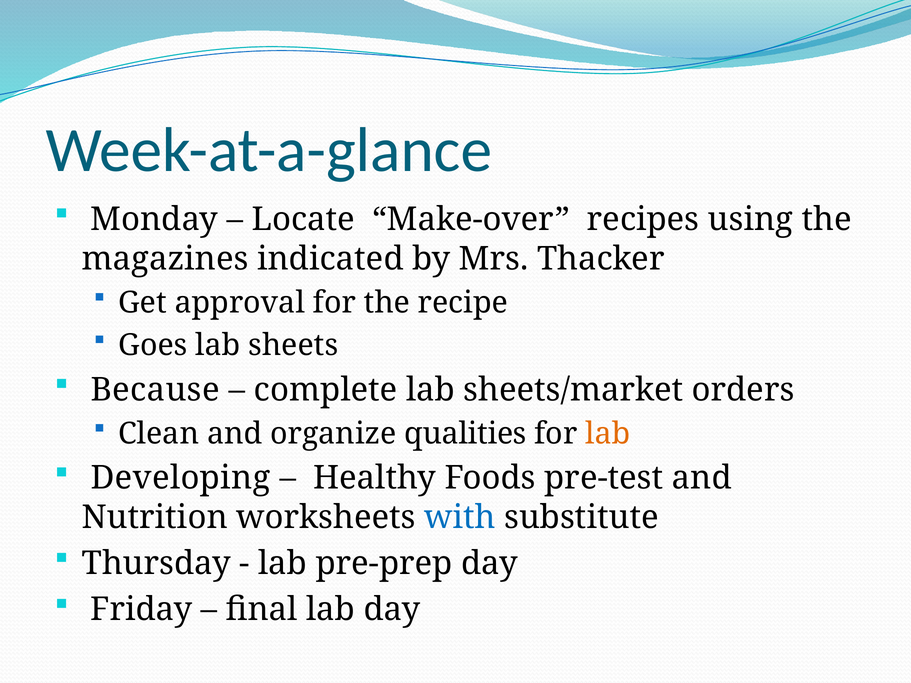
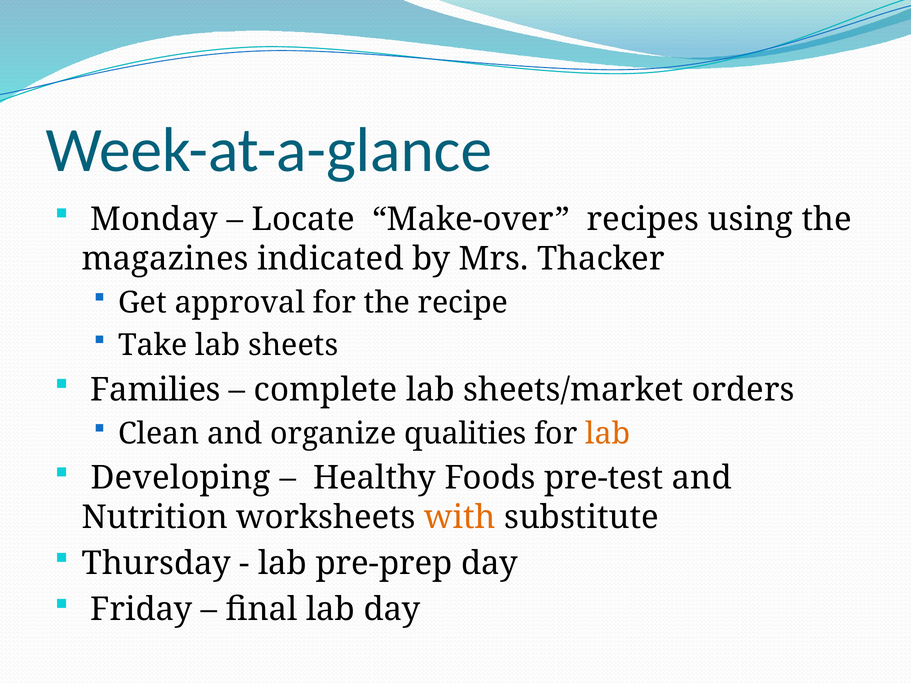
Goes: Goes -> Take (153, 345)
Because: Because -> Families (156, 390)
with colour: blue -> orange (460, 518)
